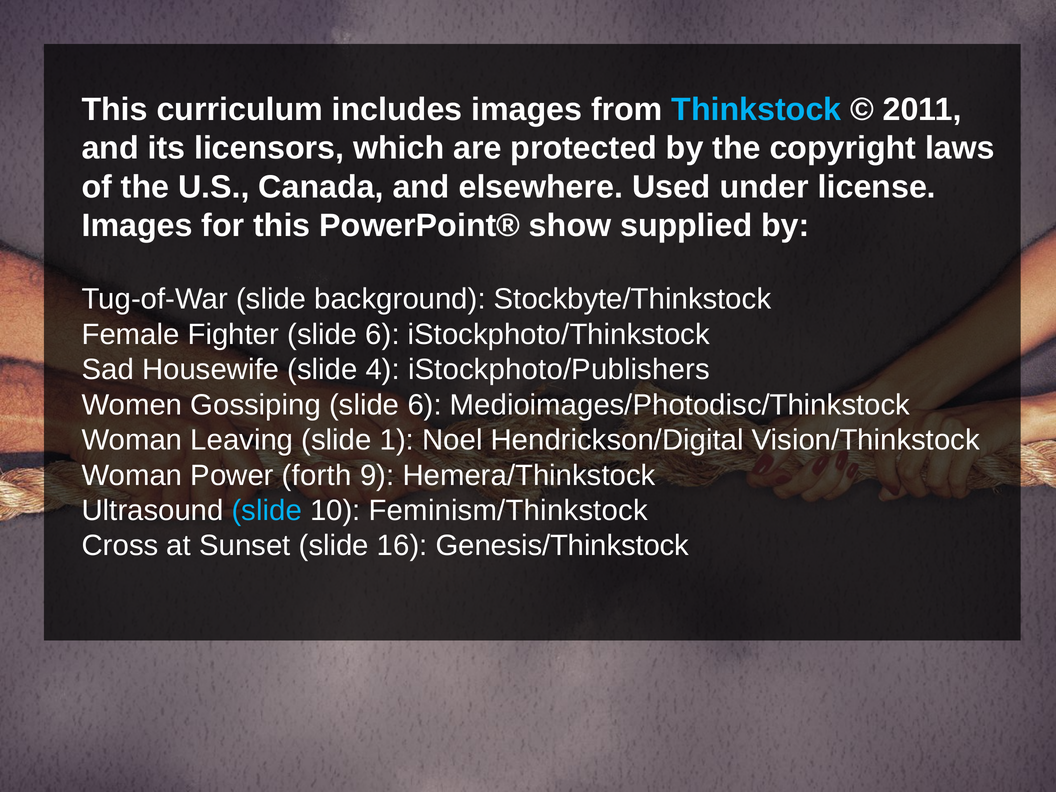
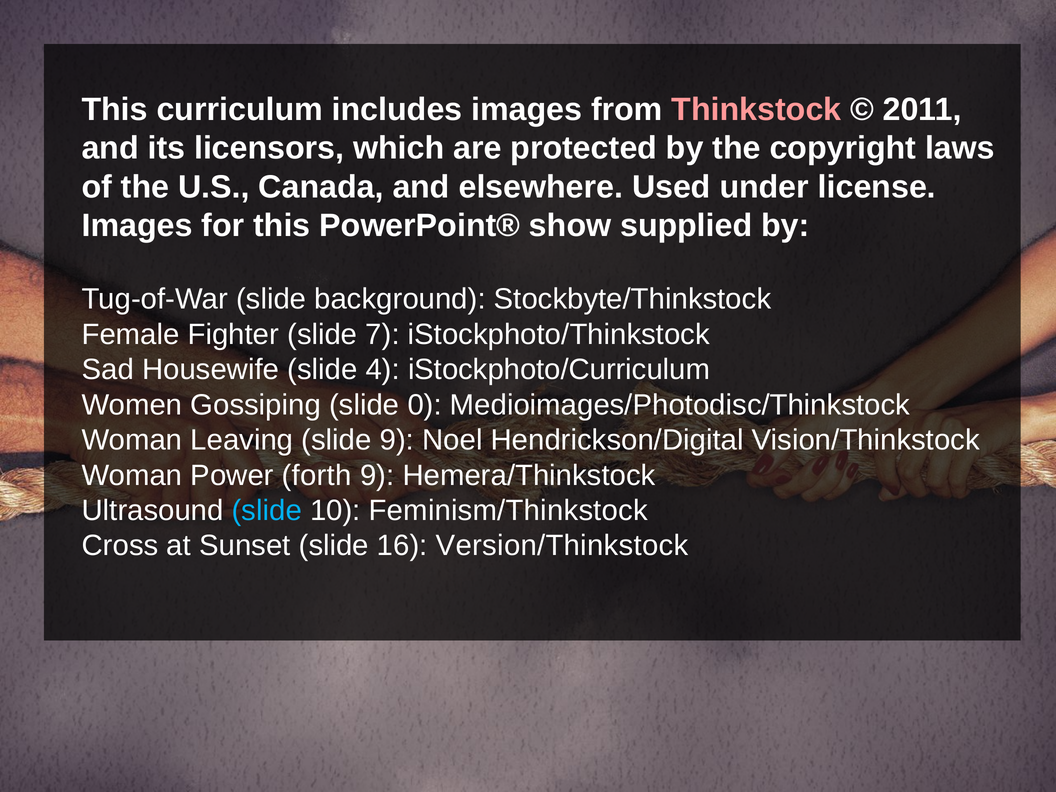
Thinkstock colour: light blue -> pink (756, 109)
Fighter slide 6: 6 -> 7 (383, 335)
iStockphoto/Publishers: iStockphoto/Publishers -> iStockphoto/Curriculum (559, 370)
Gossiping slide 6: 6 -> 0 (425, 405)
slide 1: 1 -> 9 (397, 440)
Genesis/Thinkstock: Genesis/Thinkstock -> Version/Thinkstock (562, 546)
